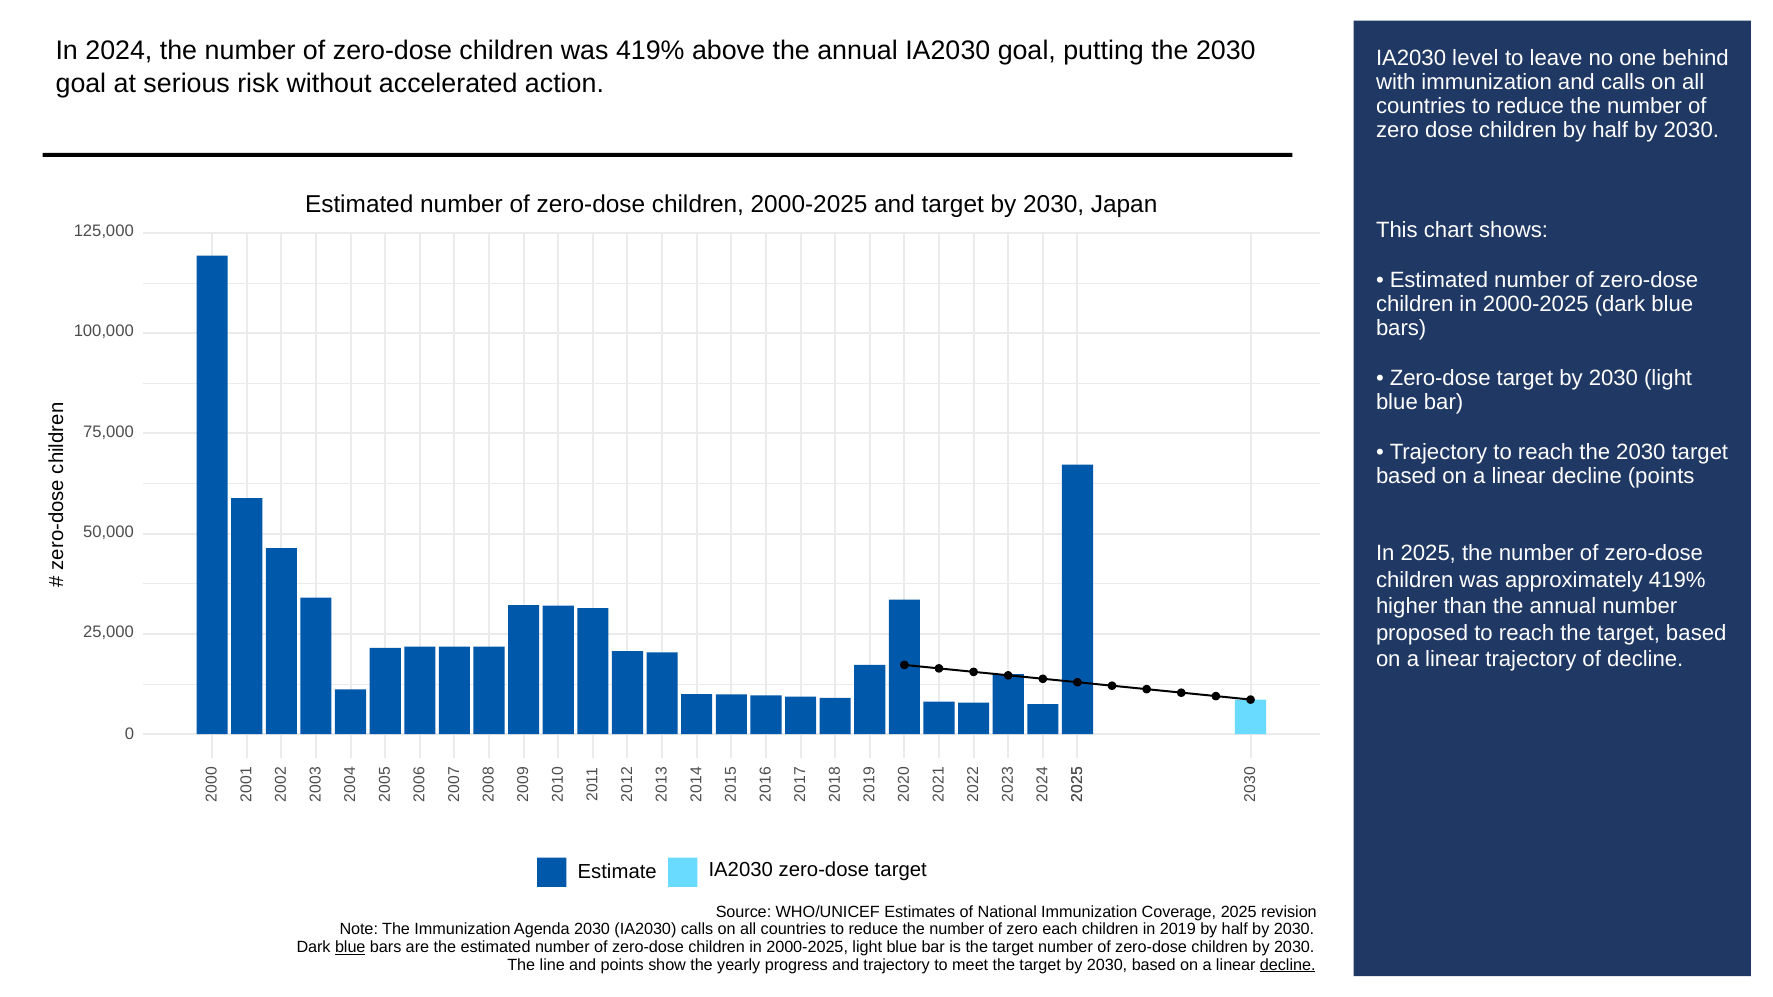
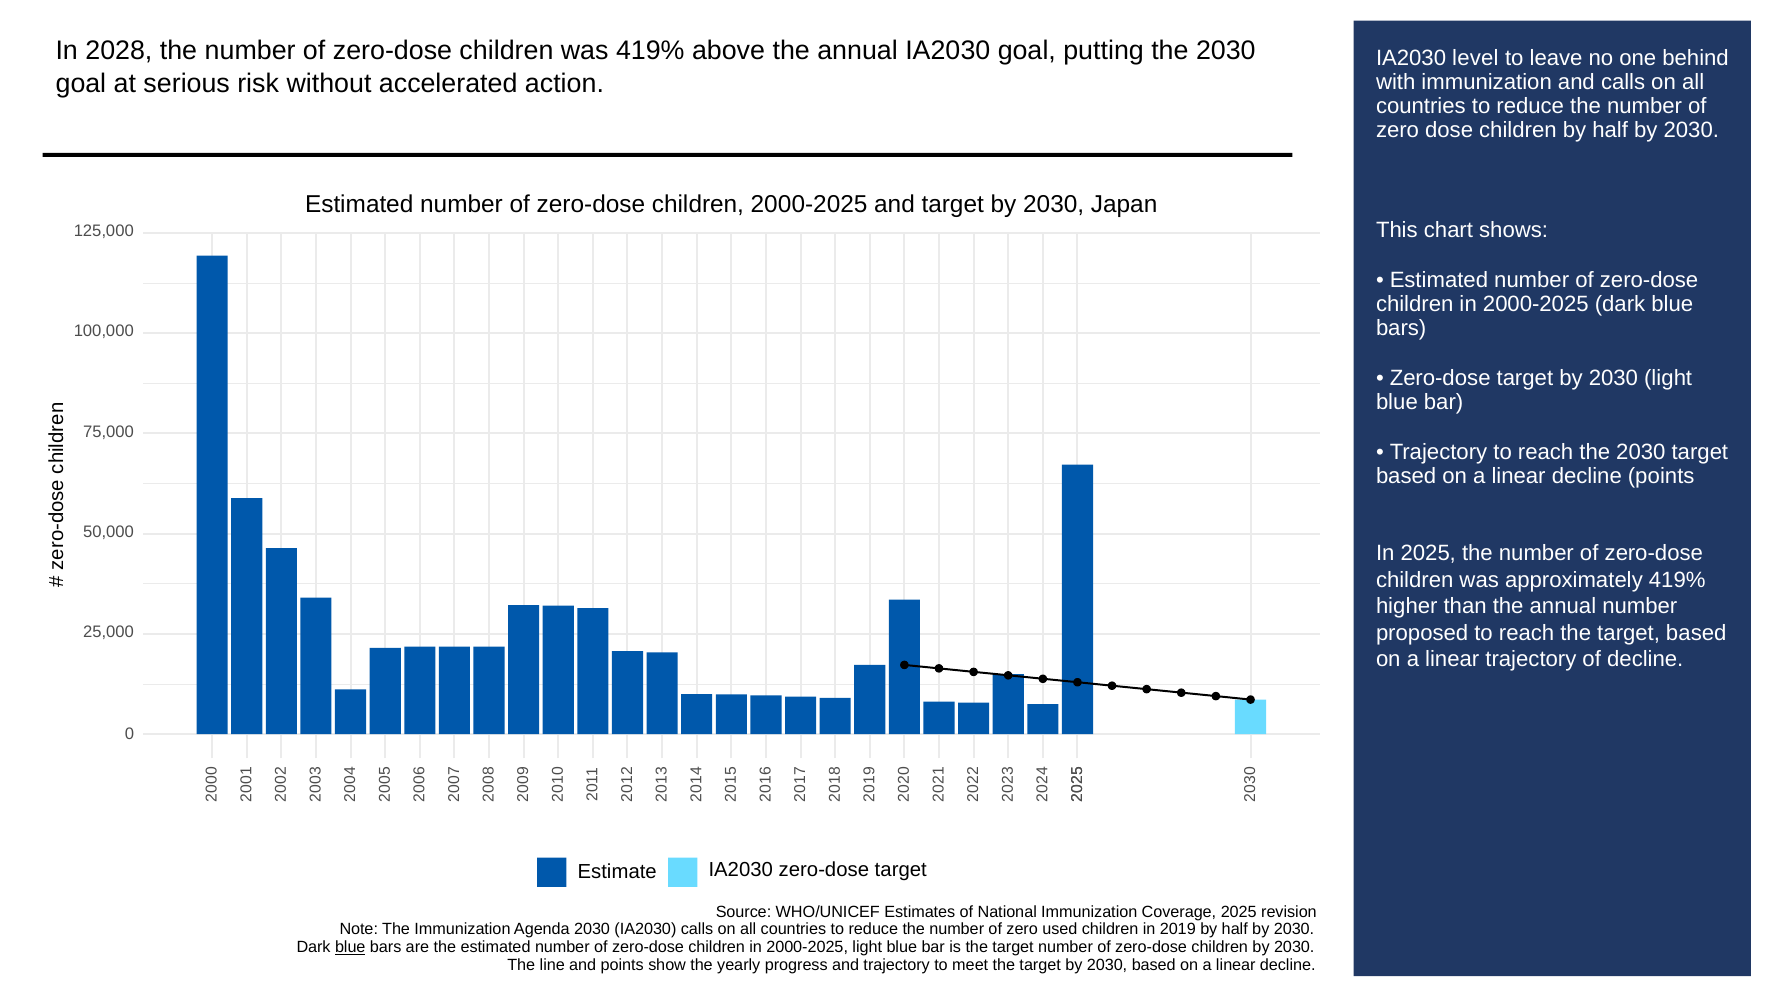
2024: 2024 -> 2028 (119, 51)
each: each -> used (1060, 930)
decline underline: present -> none (1288, 965)
